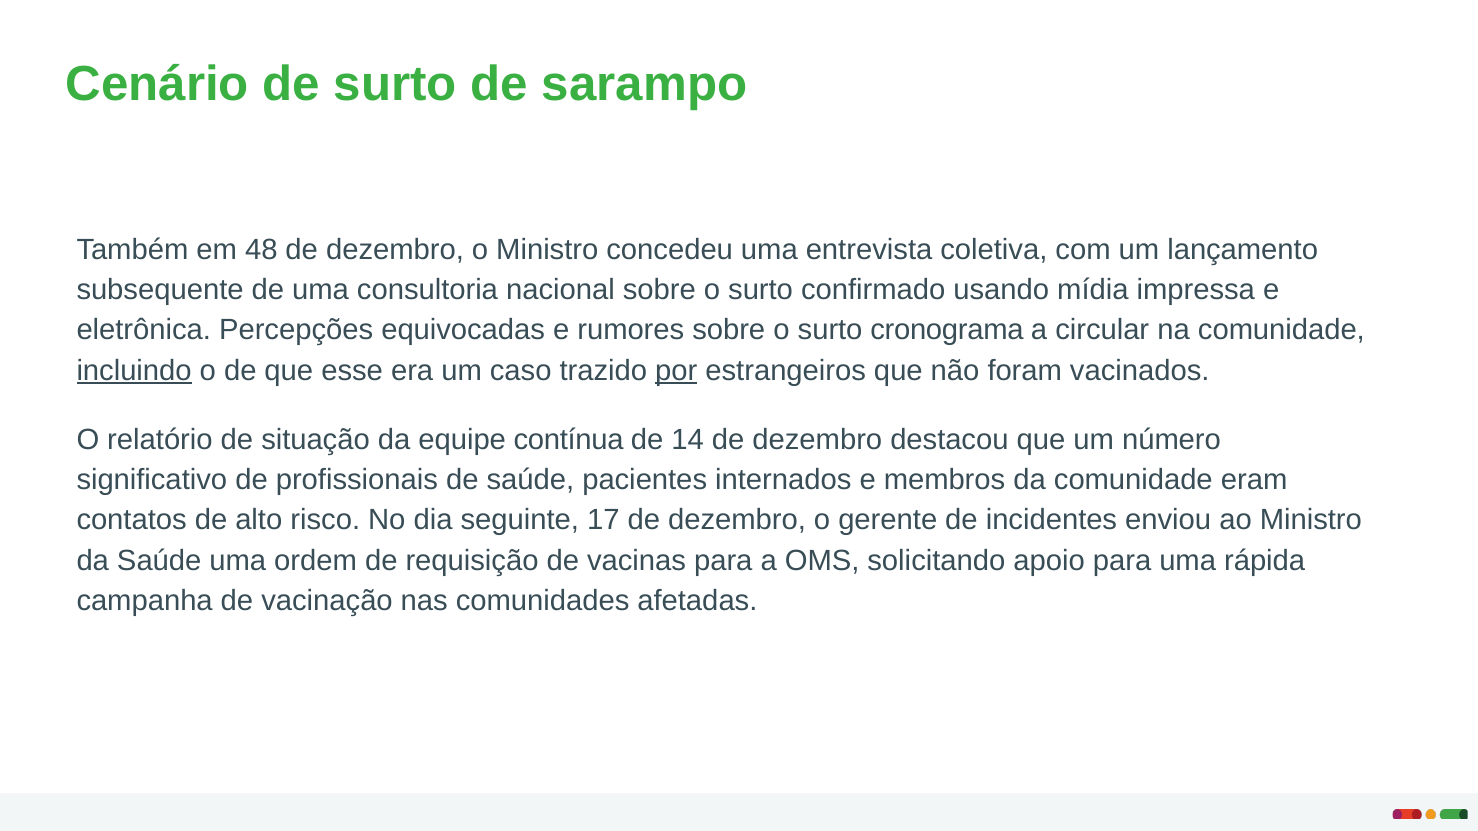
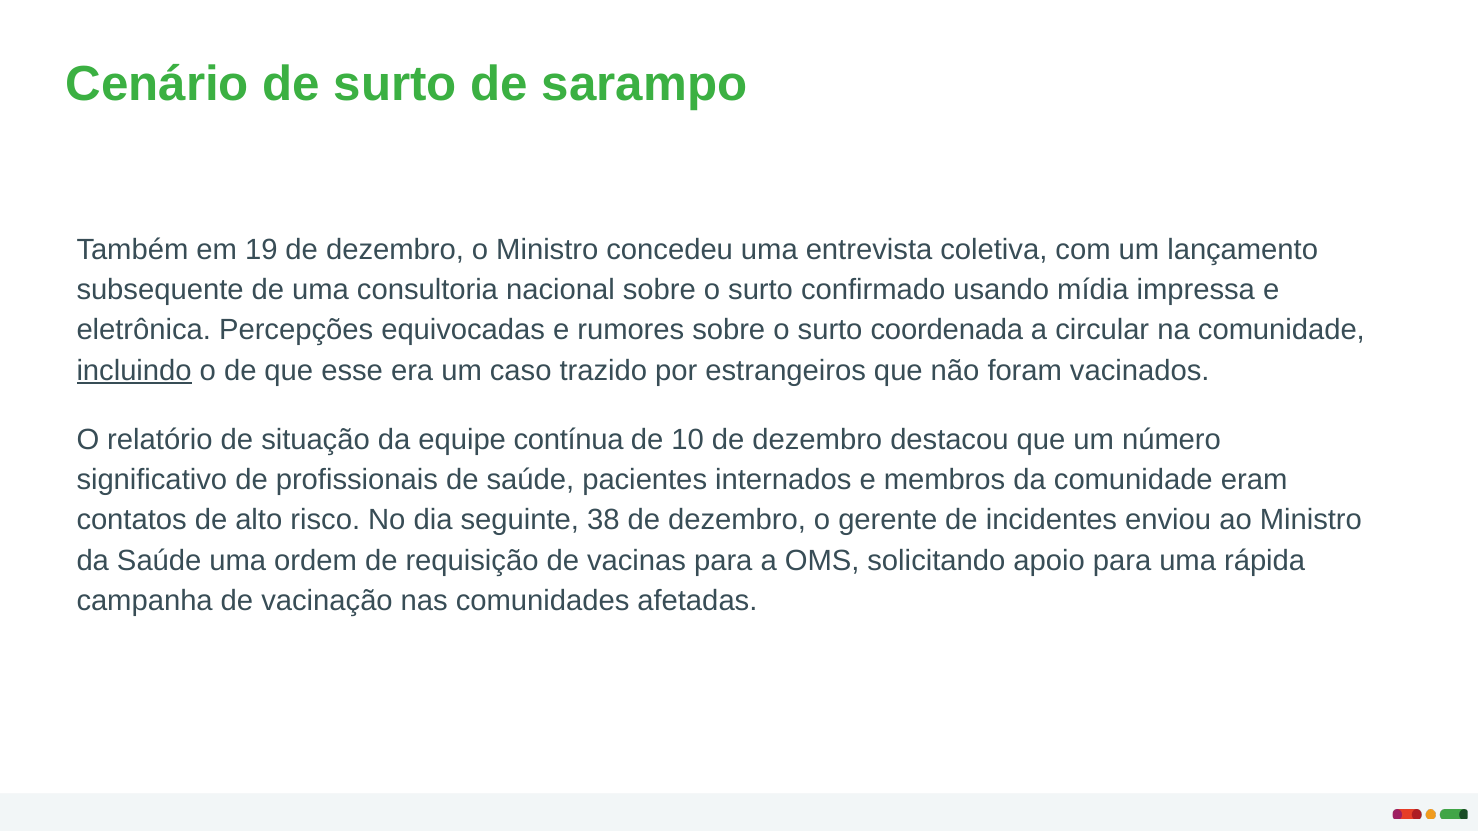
48: 48 -> 19 (261, 250)
cronograma: cronograma -> coordenada (947, 330)
por underline: present -> none (676, 371)
14: 14 -> 10 (688, 440)
17: 17 -> 38 (603, 520)
